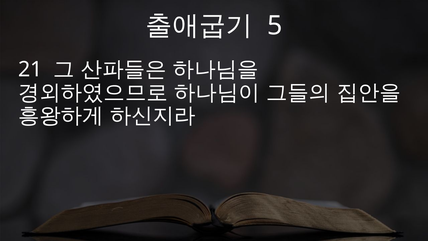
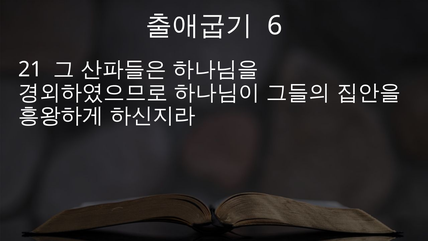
5: 5 -> 6 (275, 26)
